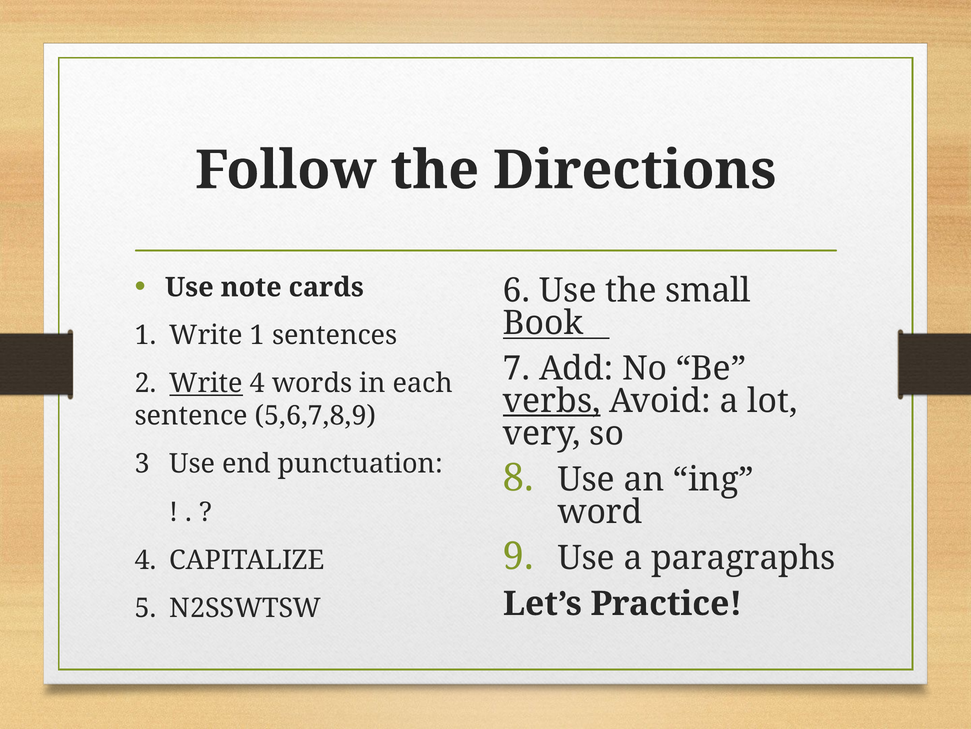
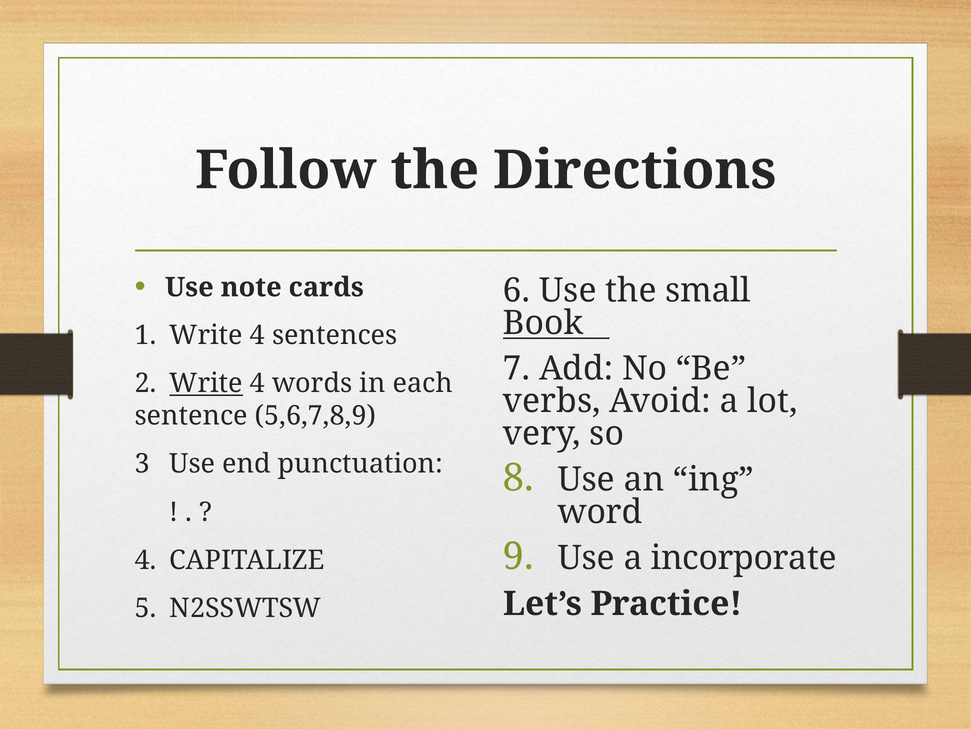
1 Write 1: 1 -> 4 (258, 335)
verbs underline: present -> none (552, 401)
paragraphs: paragraphs -> incorporate (744, 557)
